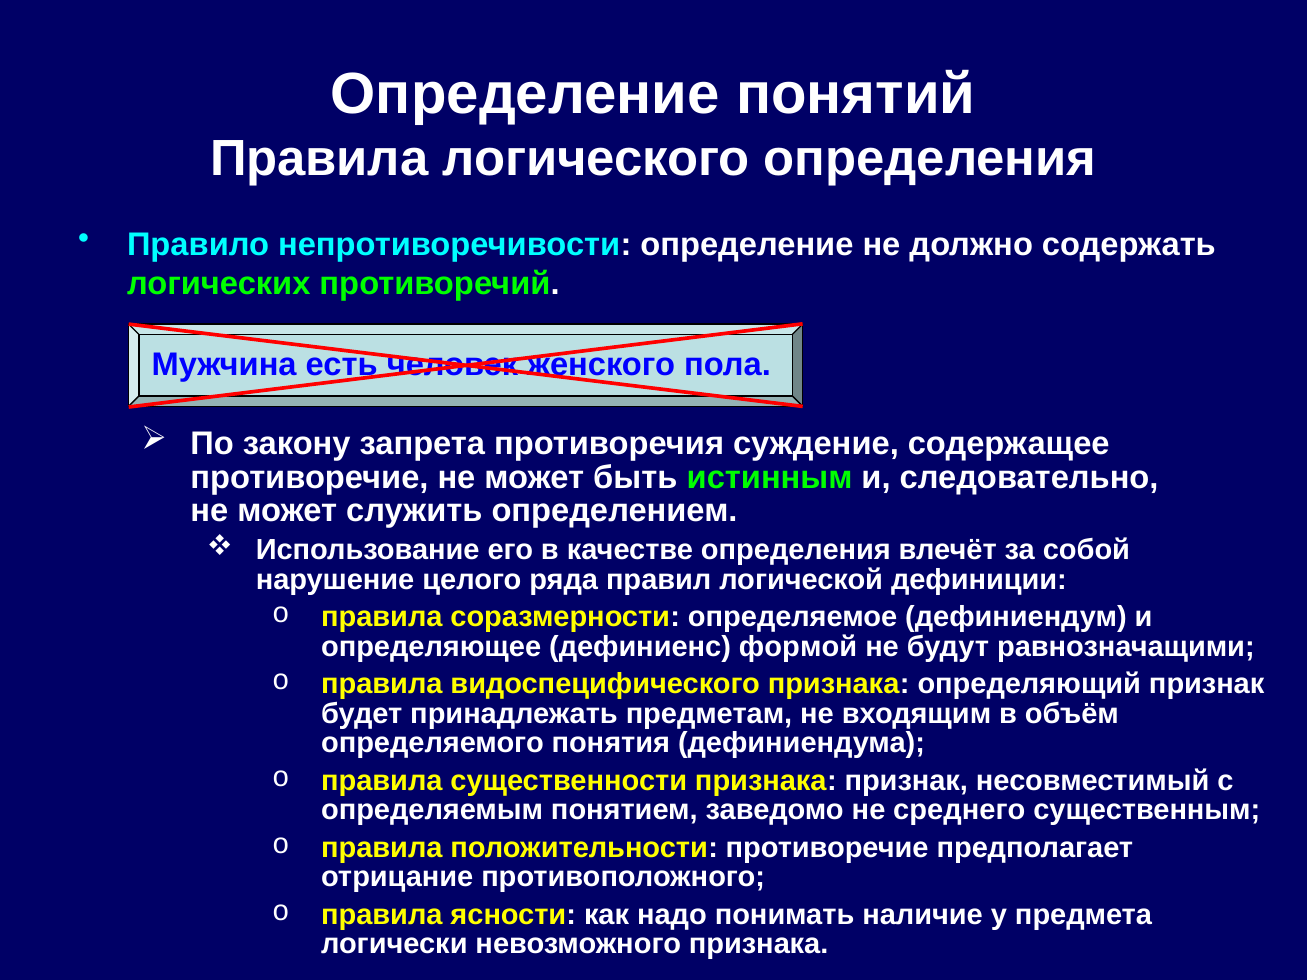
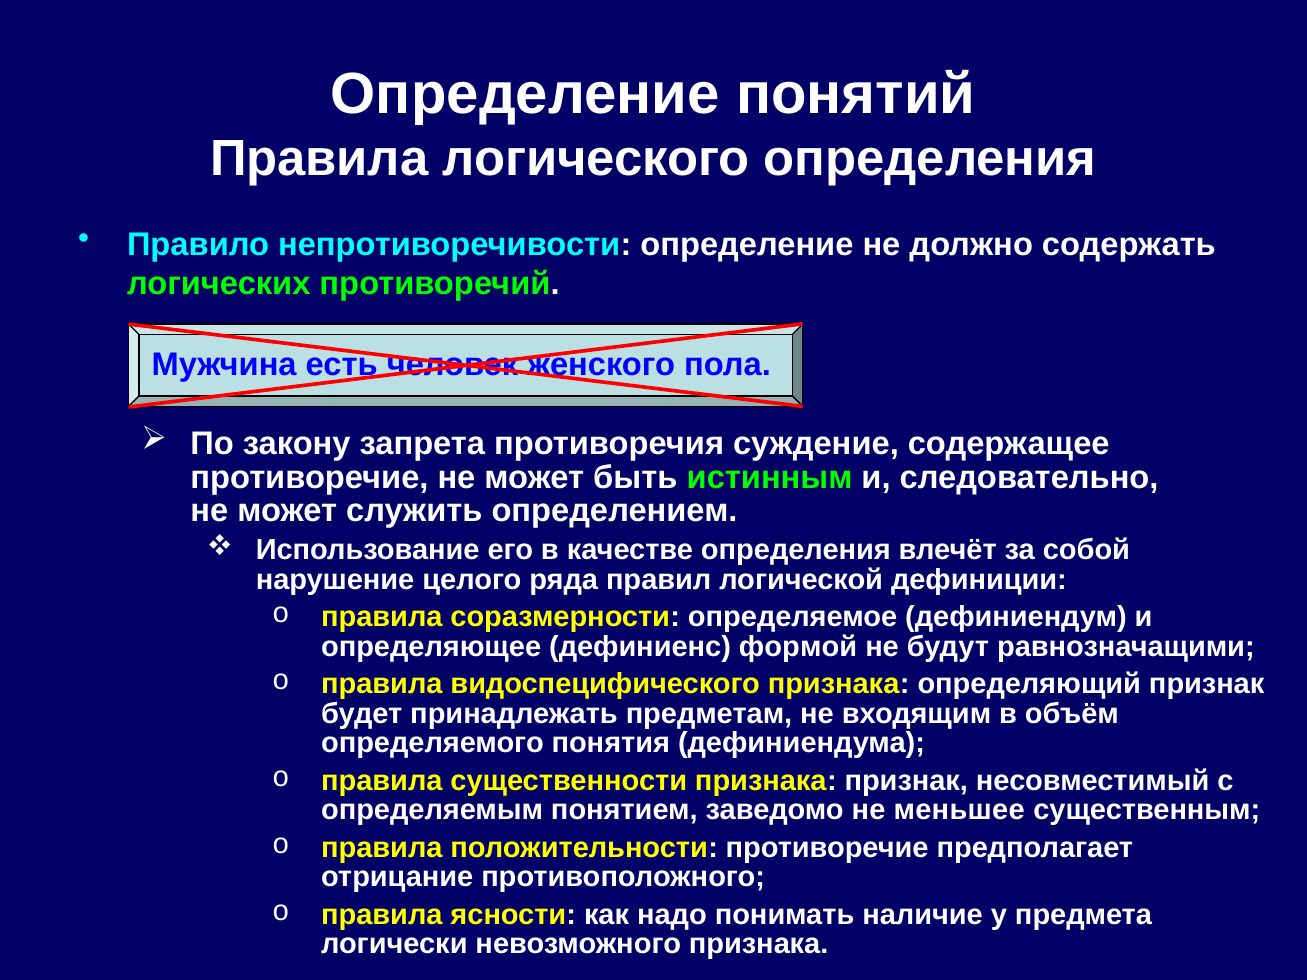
среднего: среднего -> меньшее (959, 810)
